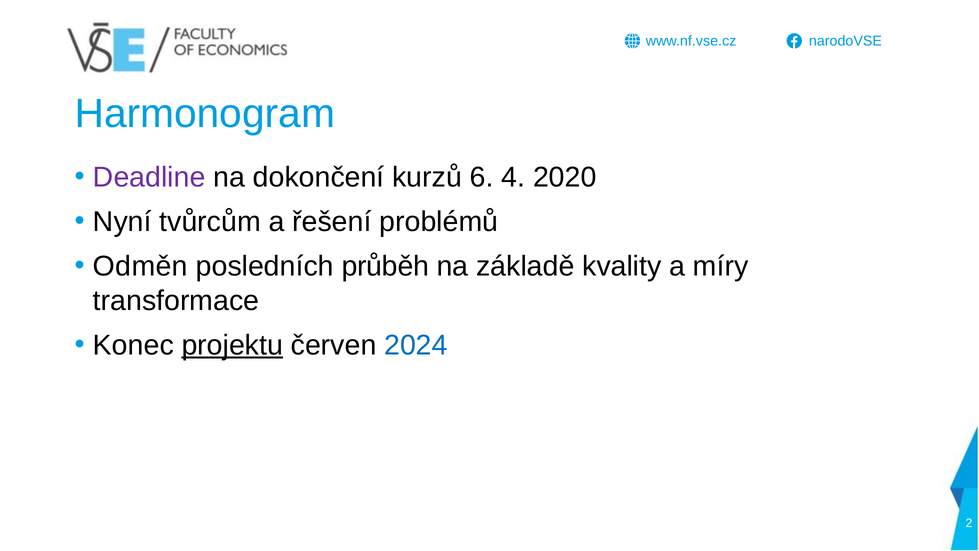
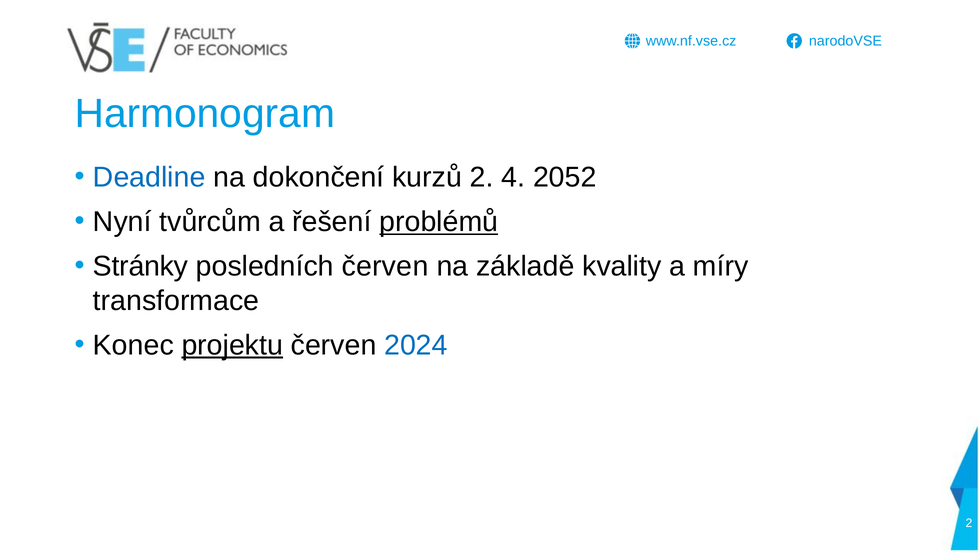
Deadline colour: purple -> blue (149, 177)
kurzů 6: 6 -> 2 (482, 177)
2020: 2020 -> 2052 (565, 177)
problémů underline: none -> present (439, 222)
Odměn: Odměn -> Stránky (141, 266)
posledních průběh: průběh -> červen (385, 266)
